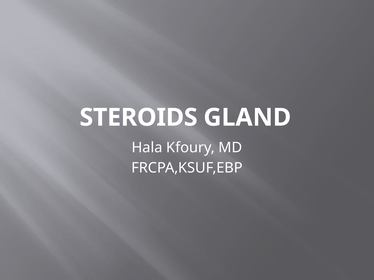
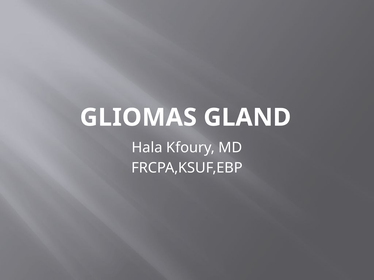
STEROIDS: STEROIDS -> GLIOMAS (138, 118)
